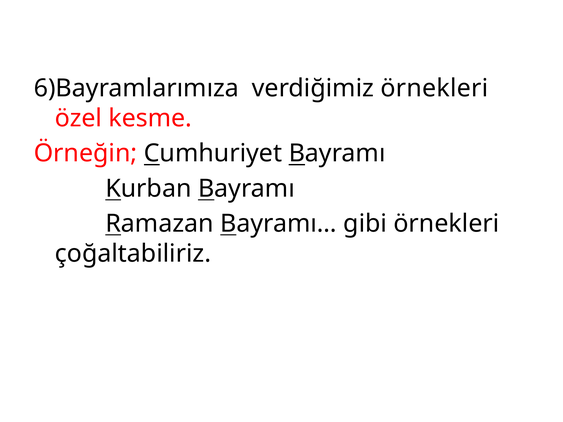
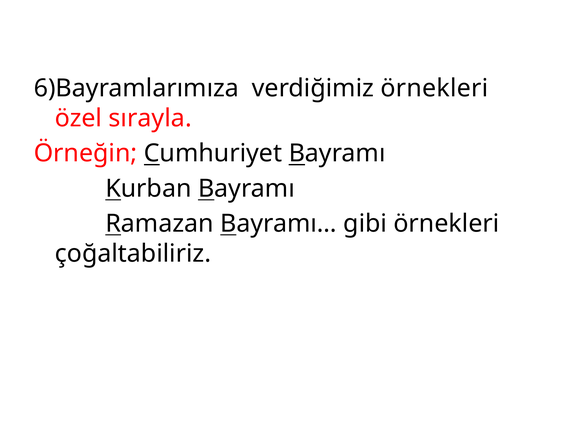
kesme: kesme -> sırayla (150, 118)
